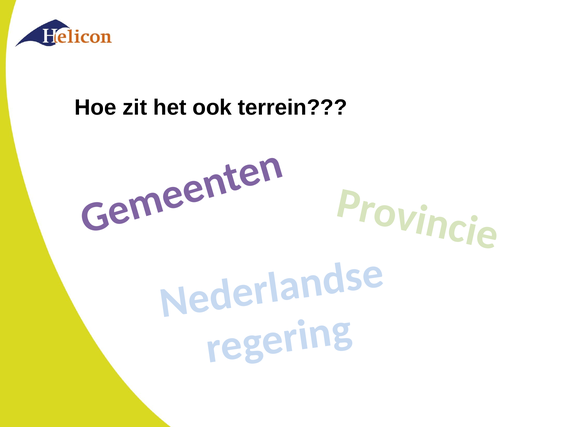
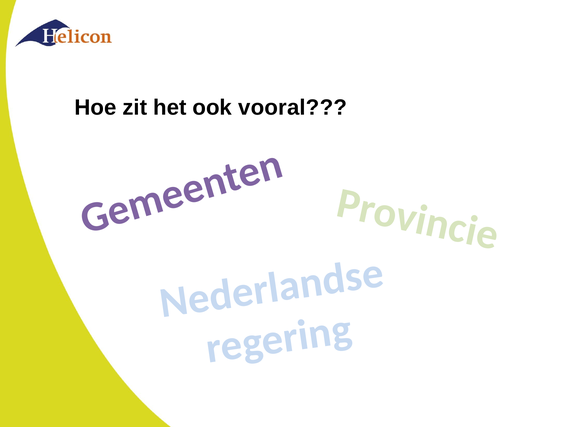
terrein: terrein -> vooral (293, 108)
